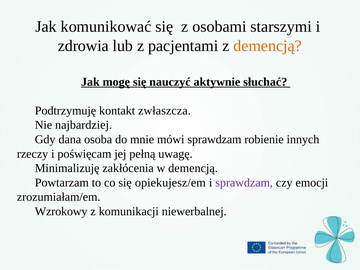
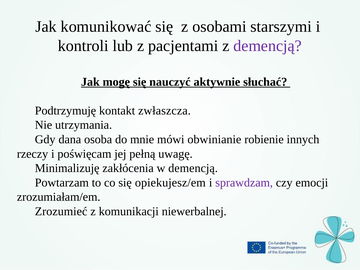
zdrowia: zdrowia -> kontroli (83, 46)
demencją colour: orange -> purple (268, 46)
najbardziej: najbardziej -> utrzymania (84, 125)
mówi sprawdzam: sprawdzam -> obwinianie (214, 139)
Wzrokowy: Wzrokowy -> Zrozumieć (61, 211)
